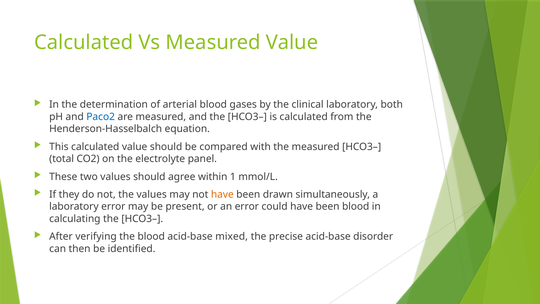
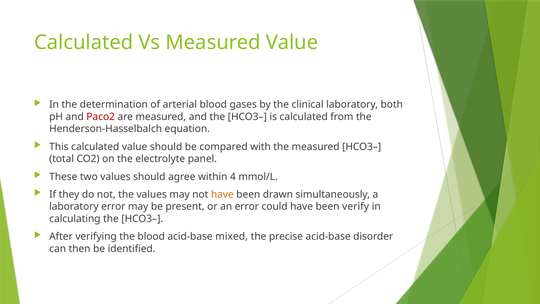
Paco2 colour: blue -> red (101, 117)
1: 1 -> 4 (233, 177)
been blood: blood -> verify (356, 206)
